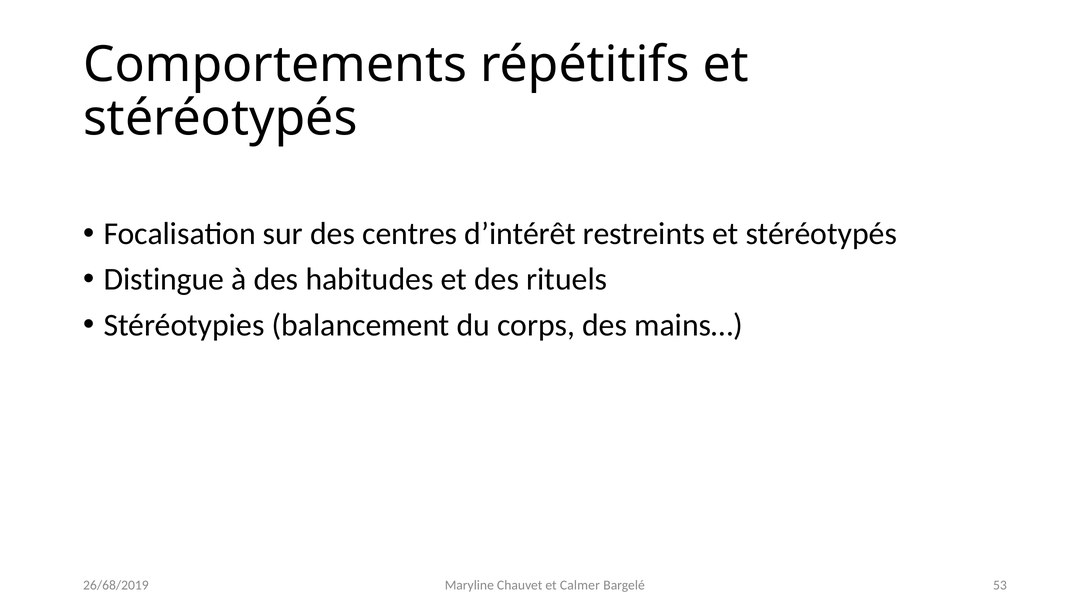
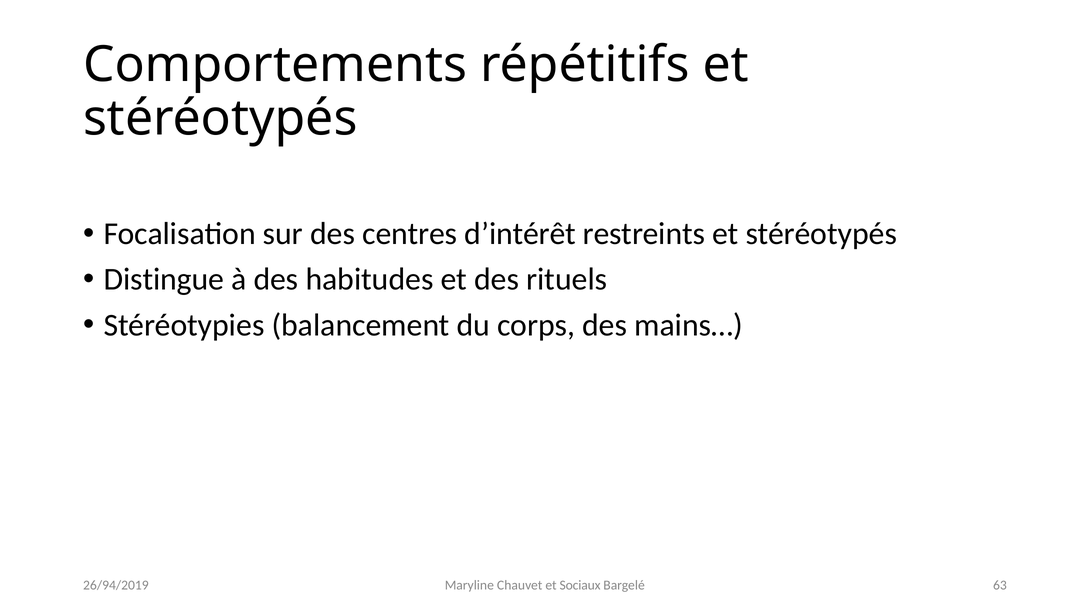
Calmer: Calmer -> Sociaux (580, 585)
53: 53 -> 63 (1000, 585)
26/68/2019: 26/68/2019 -> 26/94/2019 (116, 586)
